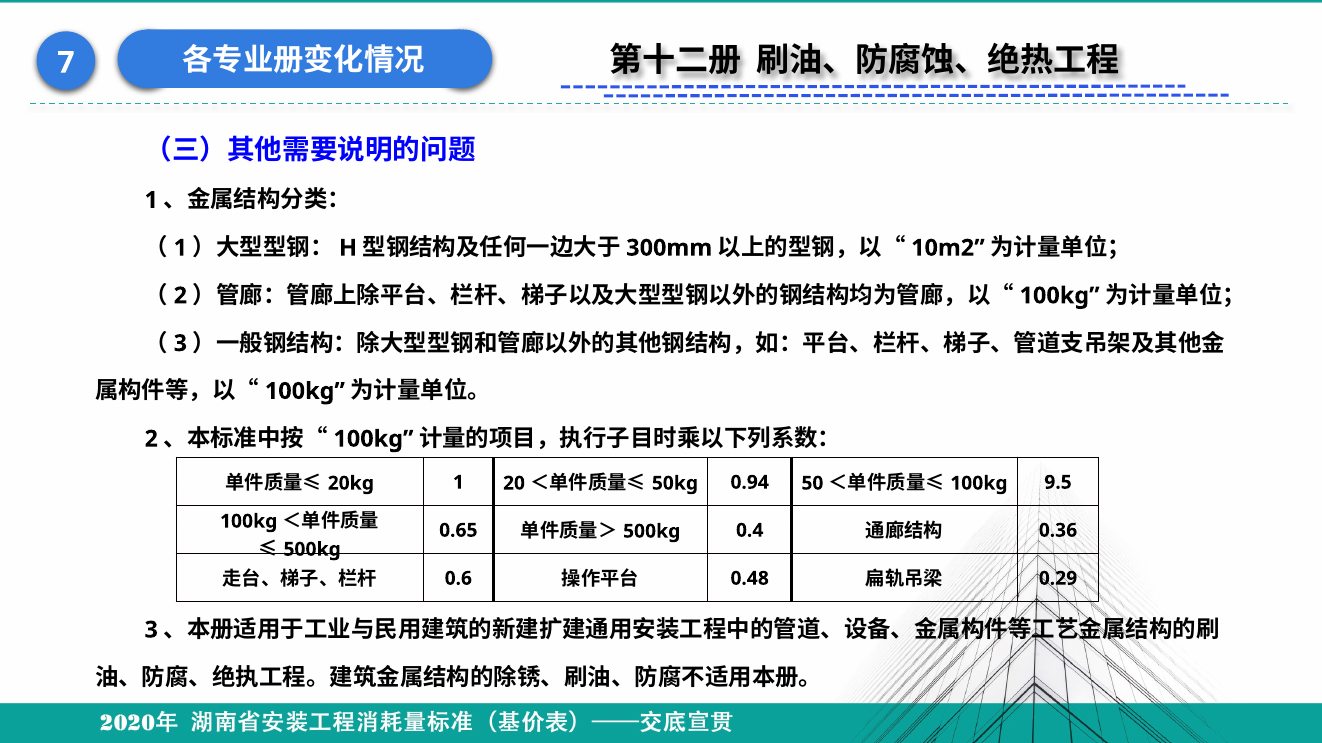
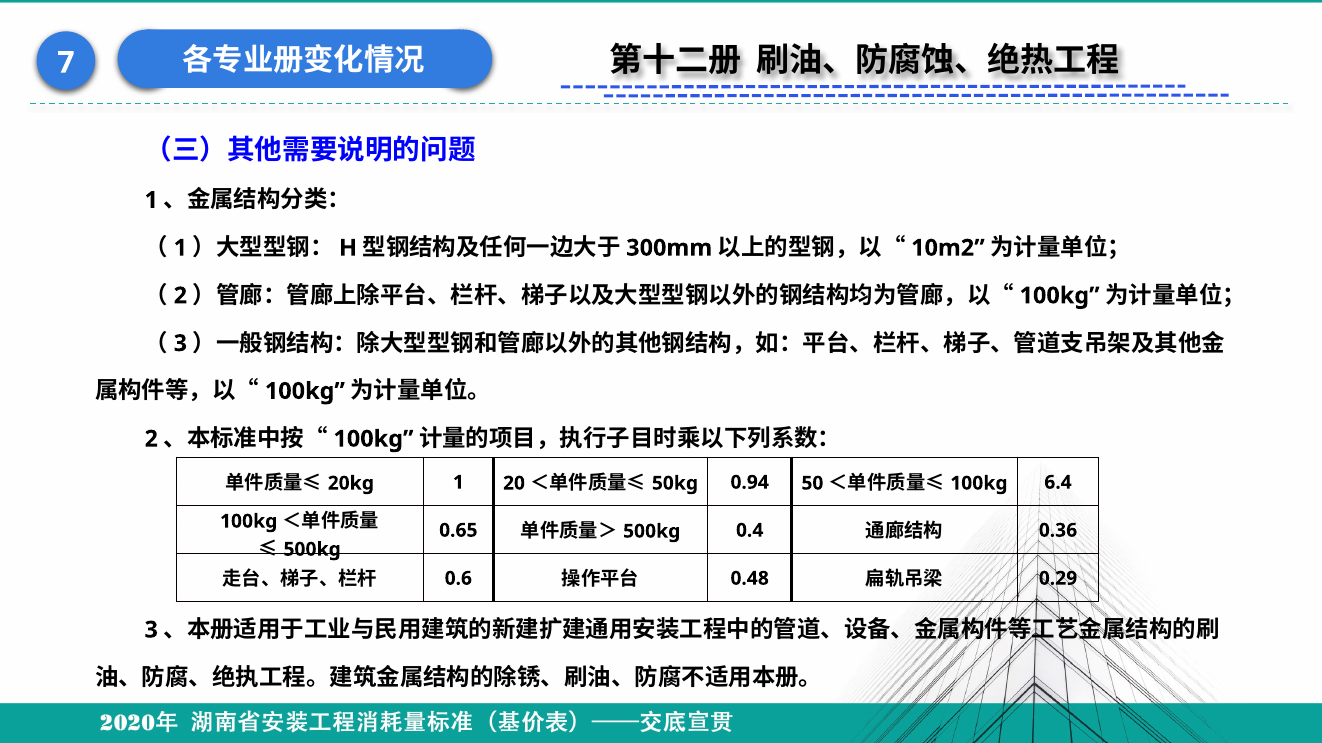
9.5: 9.5 -> 6.4 (1058, 483)
